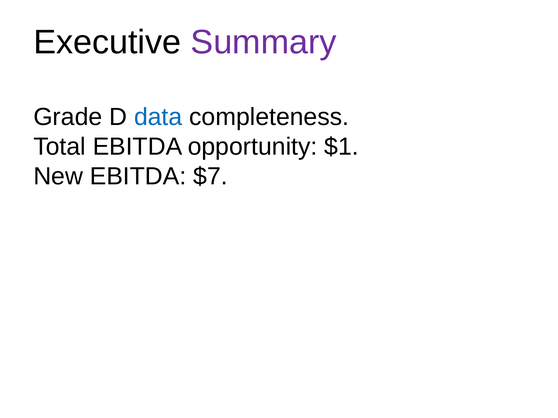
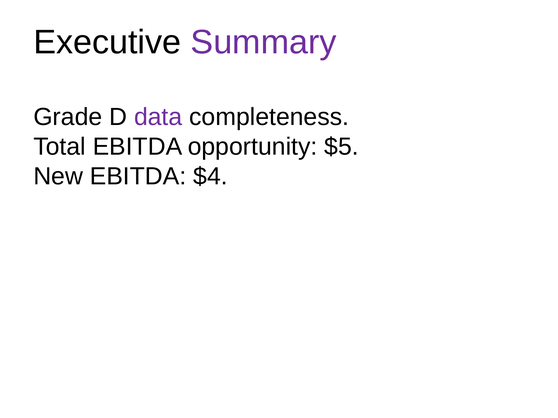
data colour: blue -> purple (158, 117)
$1: $1 -> $5 (341, 147)
$7: $7 -> $4 (211, 177)
